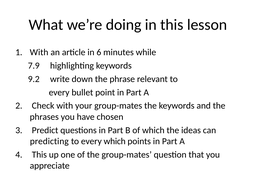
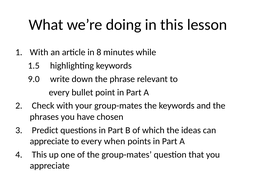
6: 6 -> 8 (99, 52)
7.9: 7.9 -> 1.5 (34, 66)
9.2: 9.2 -> 9.0 (34, 79)
predicting: predicting -> appreciate (49, 141)
every which: which -> when (115, 141)
